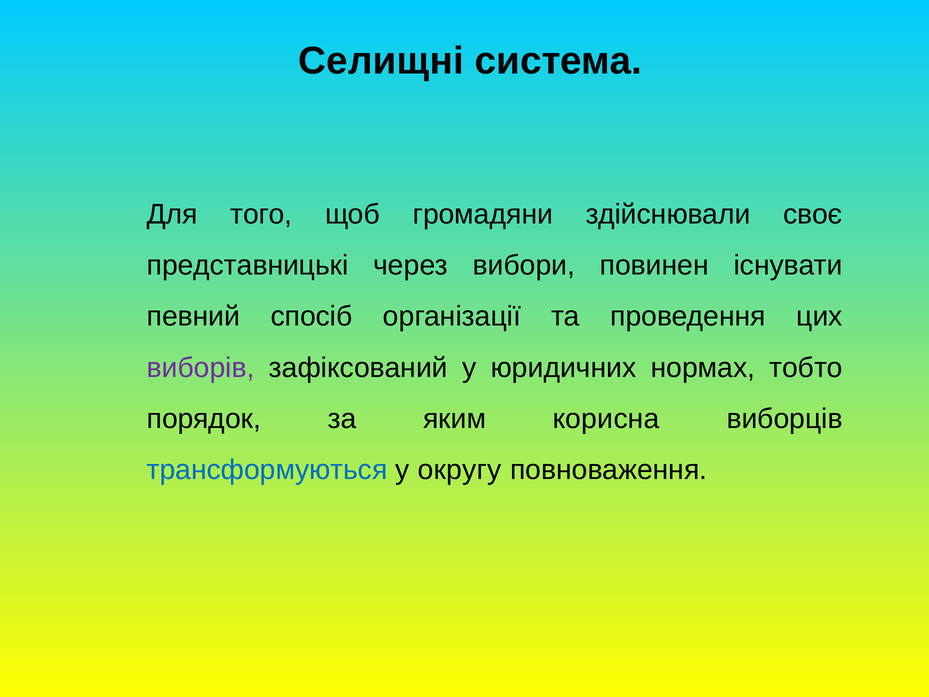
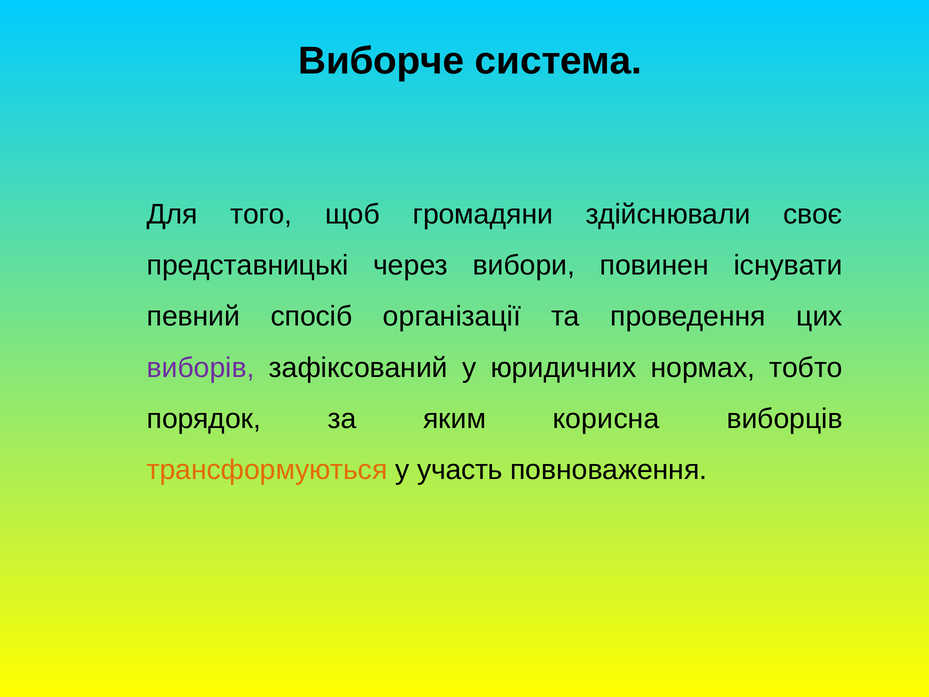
Селищні: Селищні -> Виборче (381, 61)
трансформуються colour: blue -> orange (267, 470)
округу: округу -> участь (460, 470)
